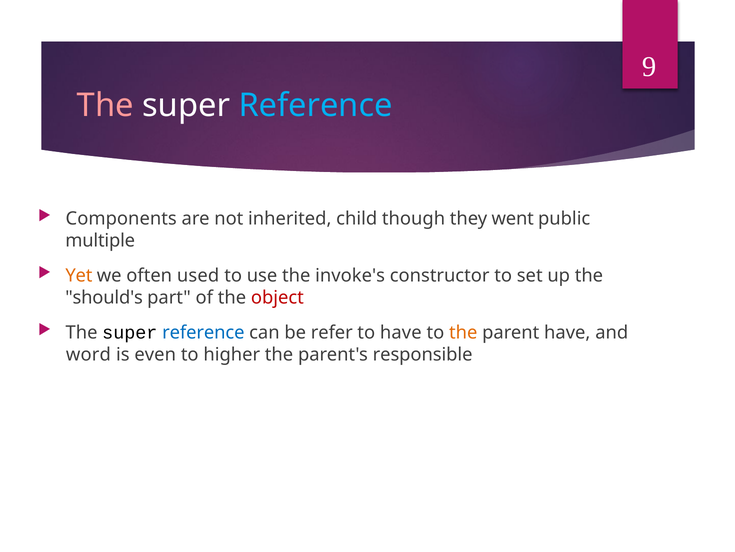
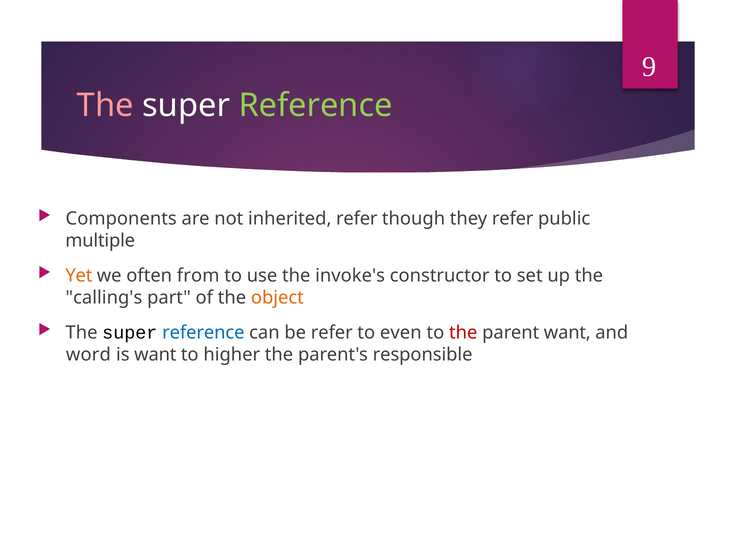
Reference colour: light blue -> light green (316, 105)
inherited child: child -> refer (357, 218)
they went: went -> refer (513, 218)
used: used -> from (198, 275)
should's: should's -> calling's (104, 297)
object colour: red -> orange (277, 297)
to have: have -> even (401, 332)
the colour: orange -> red (463, 332)
parent have: have -> want (567, 332)
is even: even -> want (155, 354)
